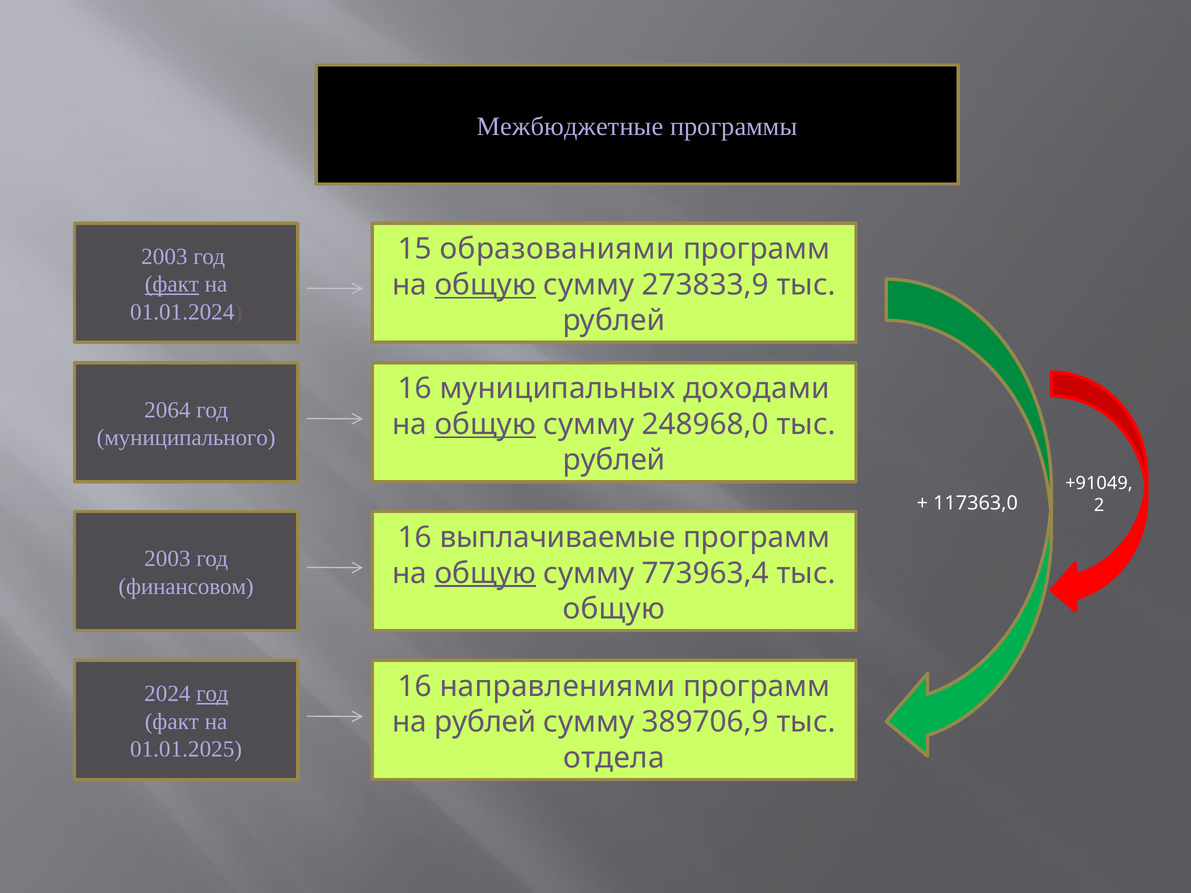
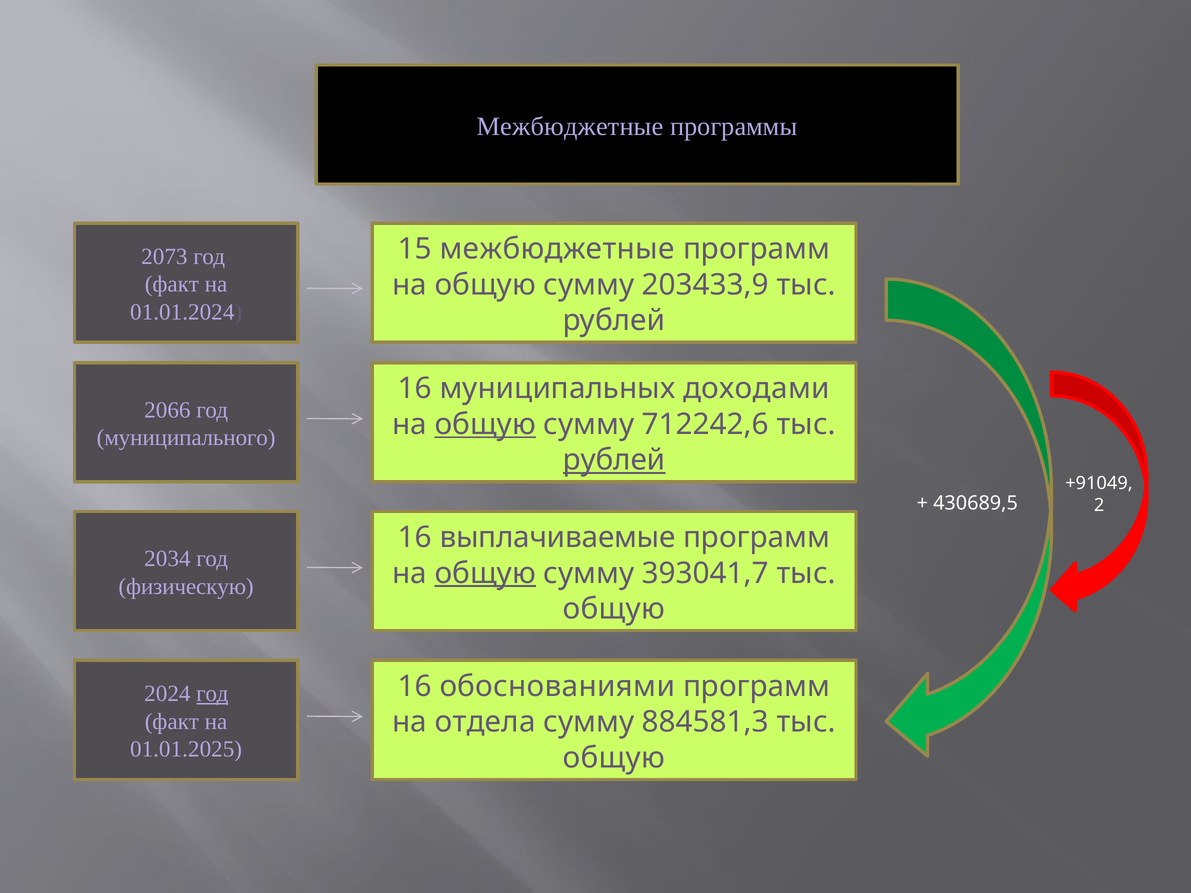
15 образованиями: образованиями -> межбюджетные (557, 249)
2003: 2003 -> 2073 (164, 257)
факт underline: present -> none (172, 284)
общую underline: present -> none (485, 285)
273833,9: 273833,9 -> 203433,9 (705, 285)
2064: 2064 -> 2066 (167, 410)
248968,0: 248968,0 -> 712242,6 (705, 424)
рублей underline: none -> present (614, 460)
117363,0: 117363,0 -> 430689,5 (975, 503)
2003: 2003 -> 2034 (167, 559)
773963,4: 773963,4 -> 393041,7 (705, 573)
финансовом: финансовом -> физическую (186, 587)
направлениями: направлениями -> обоснованиями (557, 686)
на рублей: рублей -> отдела (485, 722)
389706,9: 389706,9 -> 884581,3 (705, 722)
отдела: отдела -> общую (614, 758)
